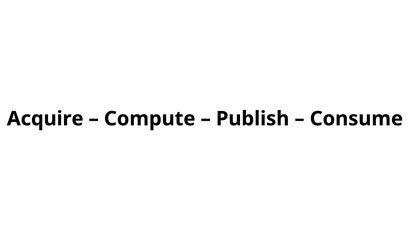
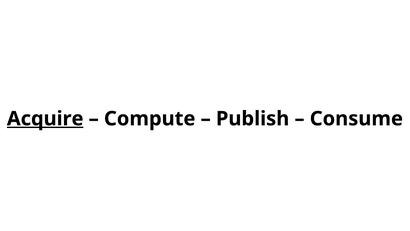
Acquire underline: none -> present (45, 119)
